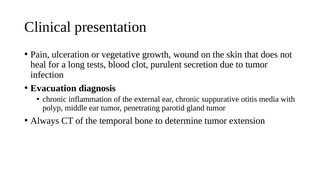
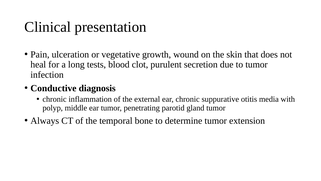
Evacuation: Evacuation -> Conductive (53, 88)
